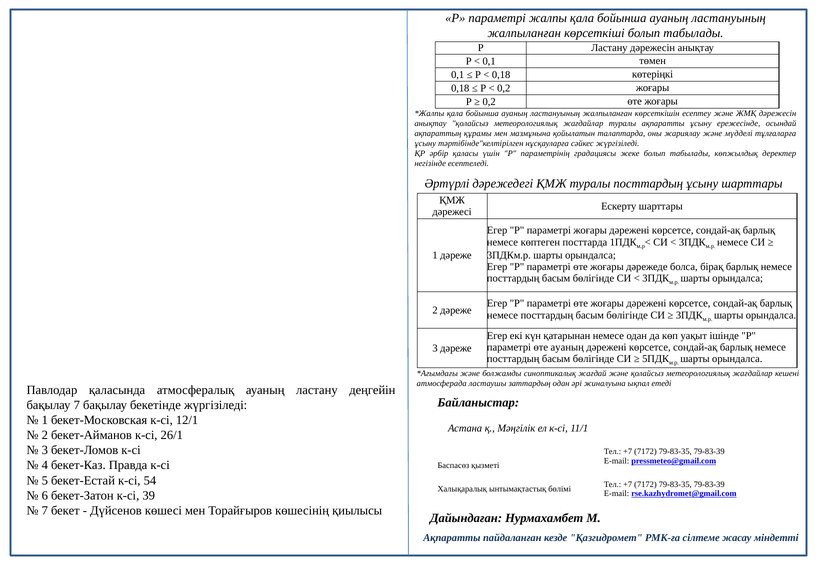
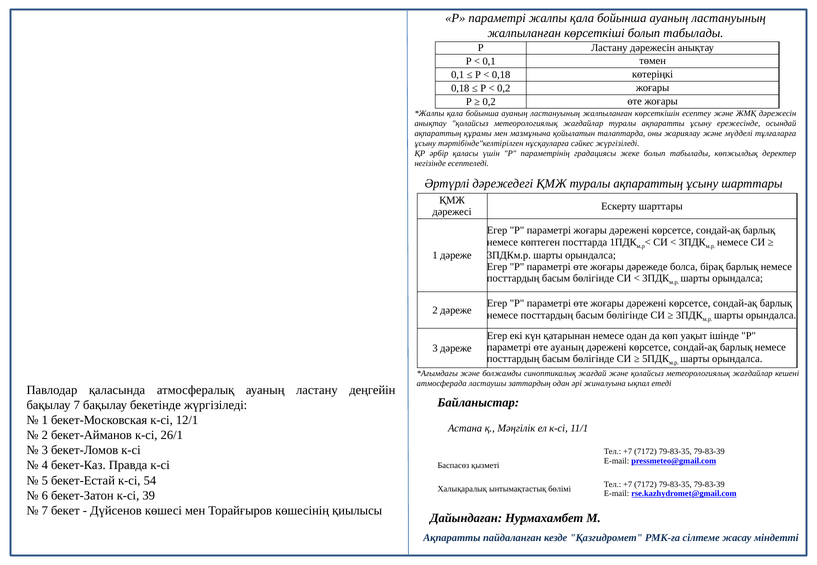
туралы посттардың: посттардың -> ақпараттың (648, 184)
